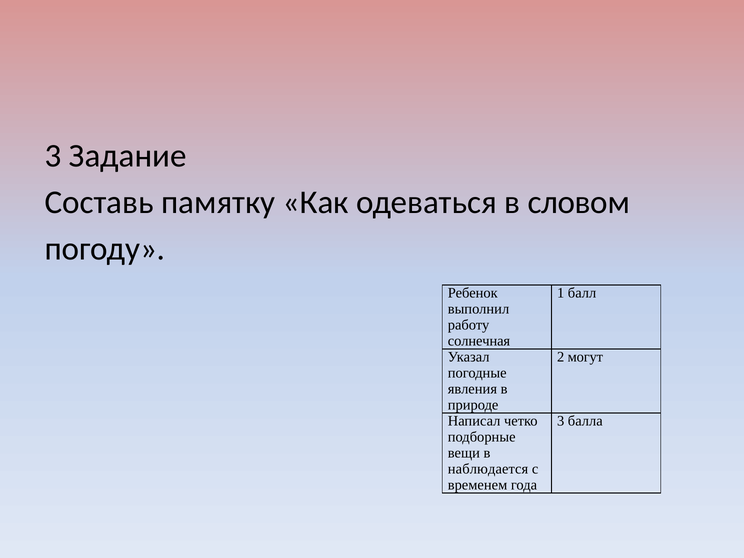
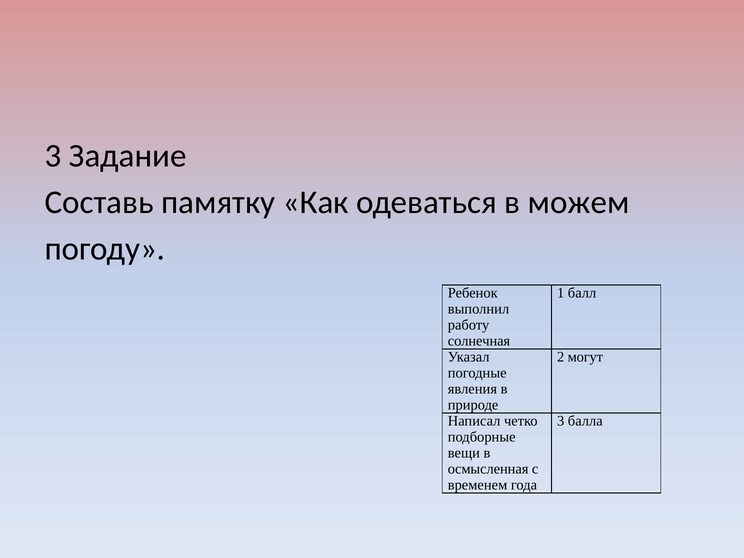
словом: словом -> можем (579, 202)
наблюдается: наблюдается -> осмысленная (488, 469)
